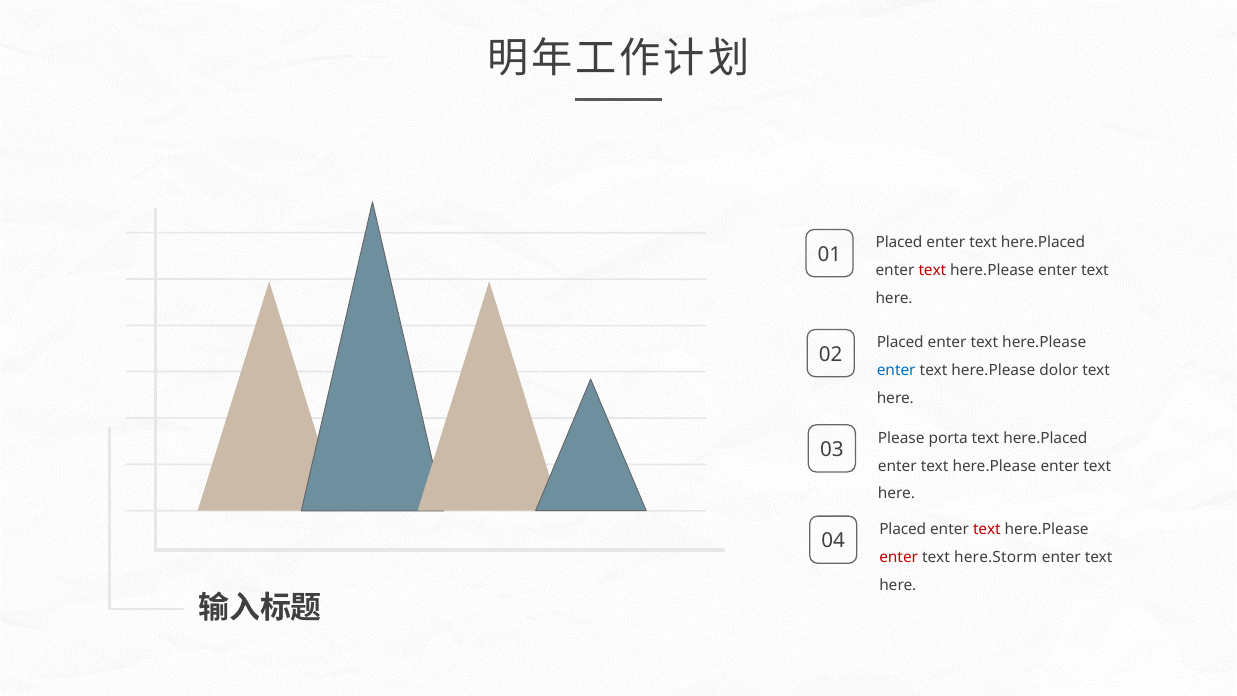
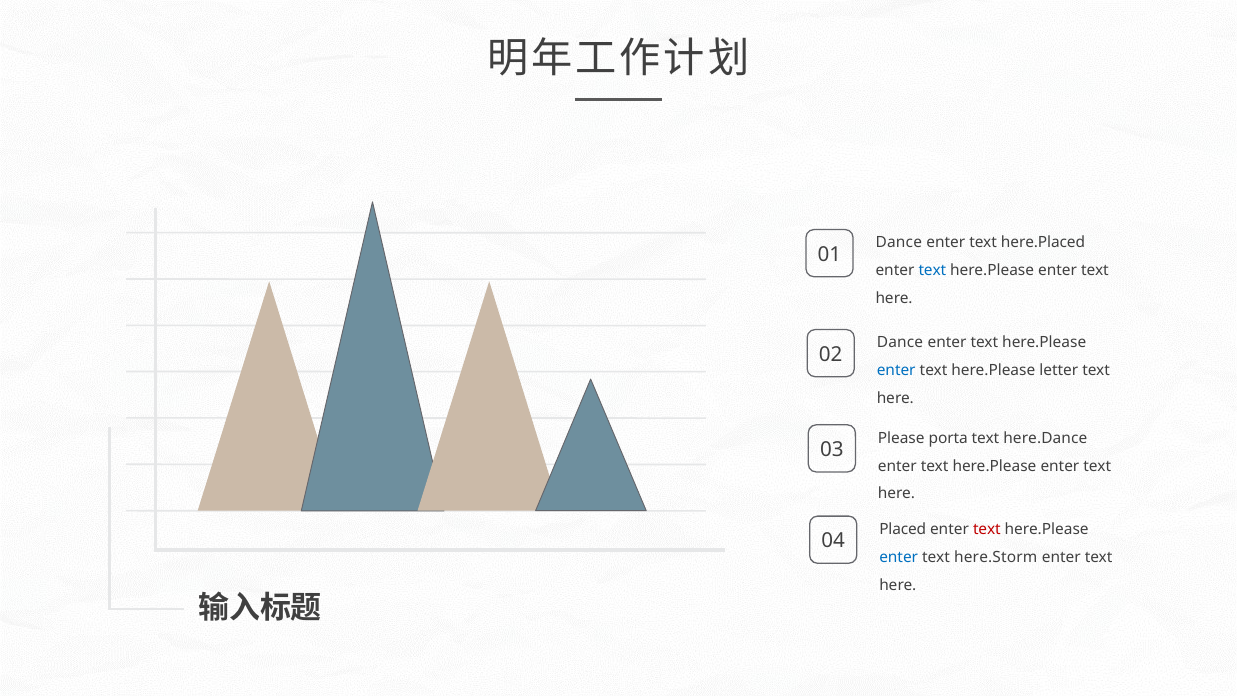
Placed: Placed -> Dance (899, 243)
text colour: red -> blue (932, 271)
Placed: Placed -> Dance (900, 343)
dolor: dolor -> letter (1059, 371)
here.Placed: here.Placed -> here.Dance (1045, 438)
enter colour: red -> blue (899, 557)
